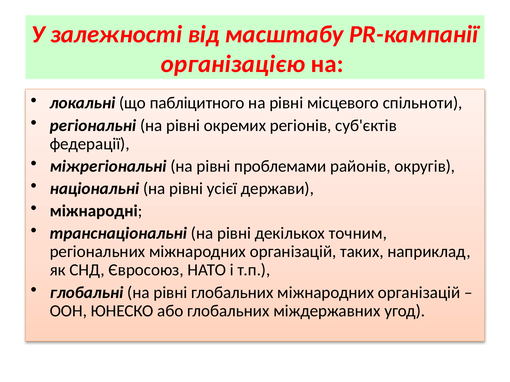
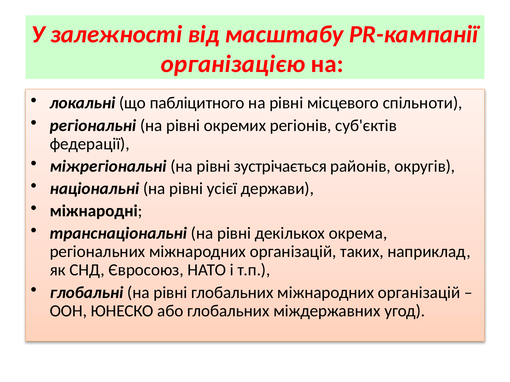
проблемами: проблемами -> зустрічається (280, 166)
точним: точним -> окрема (358, 234)
